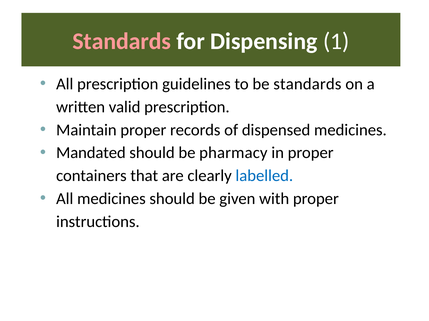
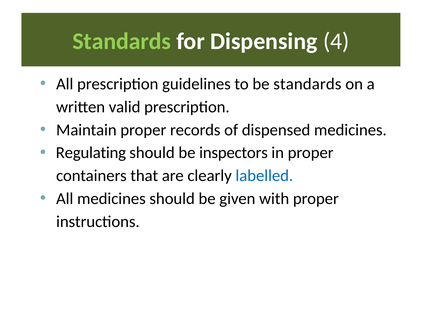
Standards colour: pink -> light green (122, 41)
1: 1 -> 4 (336, 41)
Mandated: Mandated -> Regulating (91, 153)
pharmacy: pharmacy -> inspectors (234, 153)
